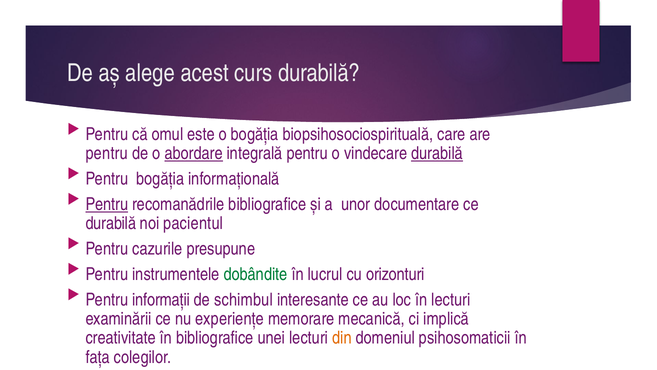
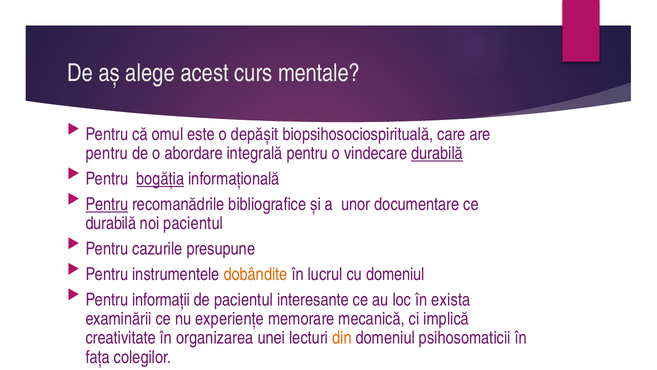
curs durabilă: durabilă -> mentale (319, 73)
o bogăția: bogăția -> depășit (255, 134)
abordare underline: present -> none (194, 153)
bogăția underline: none -> present (160, 179)
dobândite colour: green -> orange (256, 274)
cu orizonturi: orizonturi -> domeniul (395, 274)
de schimbul: schimbul -> pacientul (244, 299)
în lecturi: lecturi -> exista (451, 299)
în bibliografice: bibliografice -> organizarea (215, 338)
